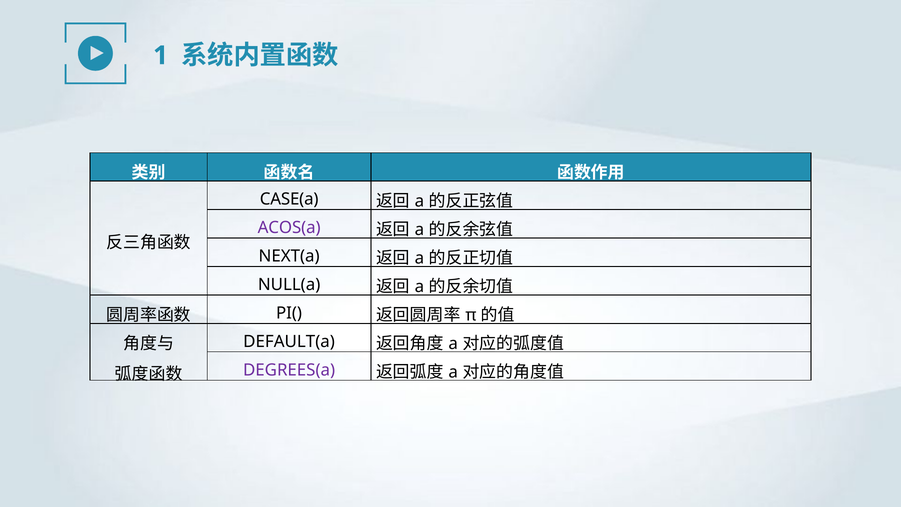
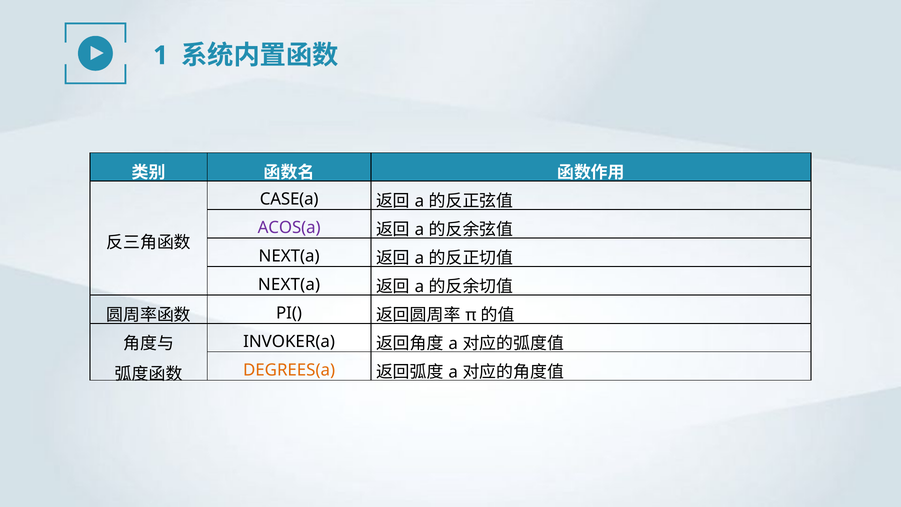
NULL(a: NULL(a -> NEXT(a (289, 285)
DEFAULT(a: DEFAULT(a -> INVOKER(a (289, 341)
DEGREES(a colour: purple -> orange (289, 370)
